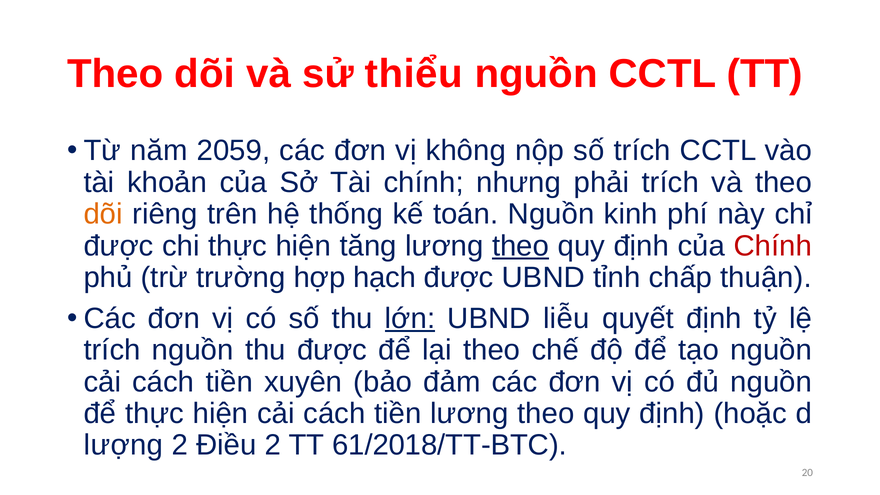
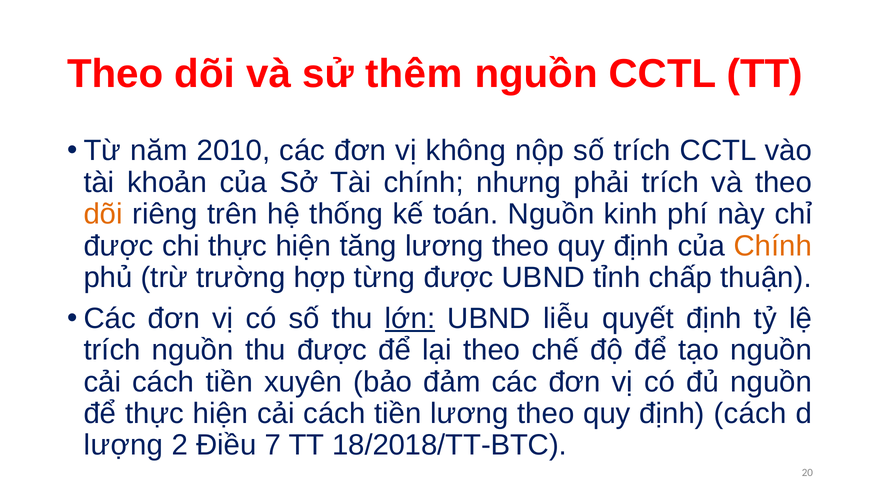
thiểu: thiểu -> thêm (414, 74)
2059: 2059 -> 2010 (233, 151)
theo underline: present -> none (521, 246)
Chính colour: red -> orange (773, 246)
hạch: hạch -> từng (384, 278)
định hoặc: hoặc -> cách (750, 414)
Điều 2: 2 -> 7 (273, 445)
61/2018/TT-BTC: 61/2018/TT-BTC -> 18/2018/TT-BTC (449, 445)
